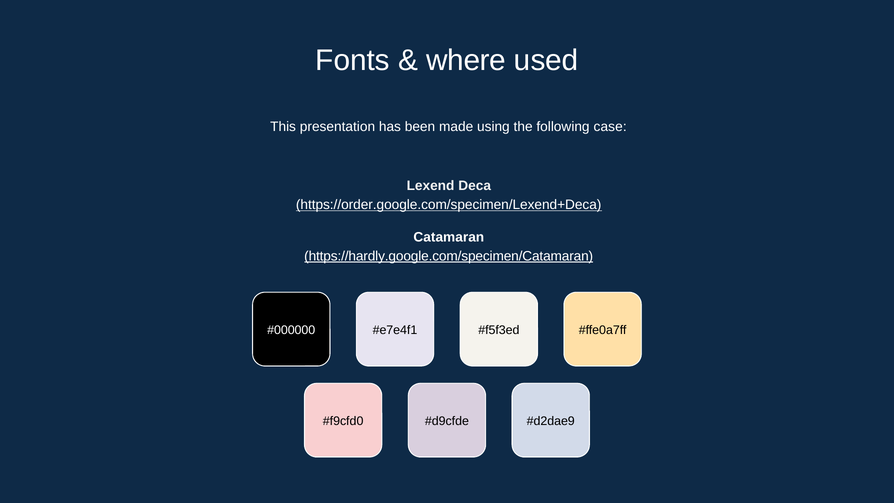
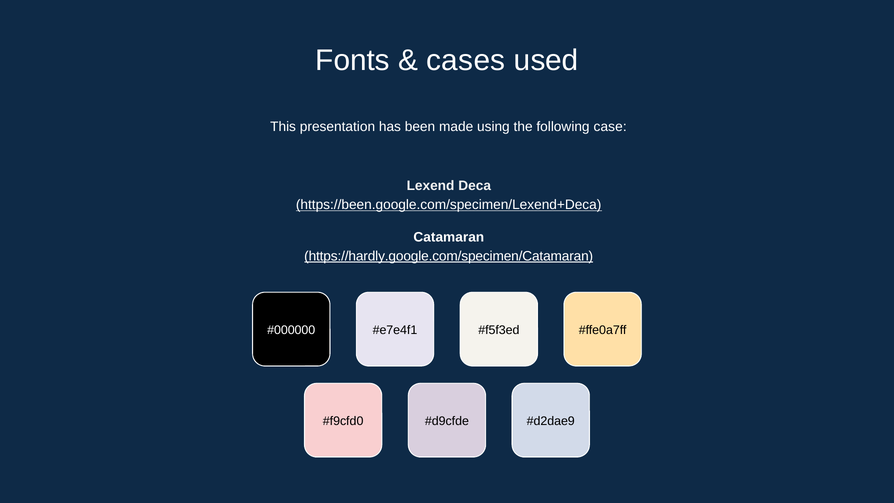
where: where -> cases (466, 61)
https://order.google.com/specimen/Lexend+Deca: https://order.google.com/specimen/Lexend+Deca -> https://been.google.com/specimen/Lexend+Deca (449, 205)
